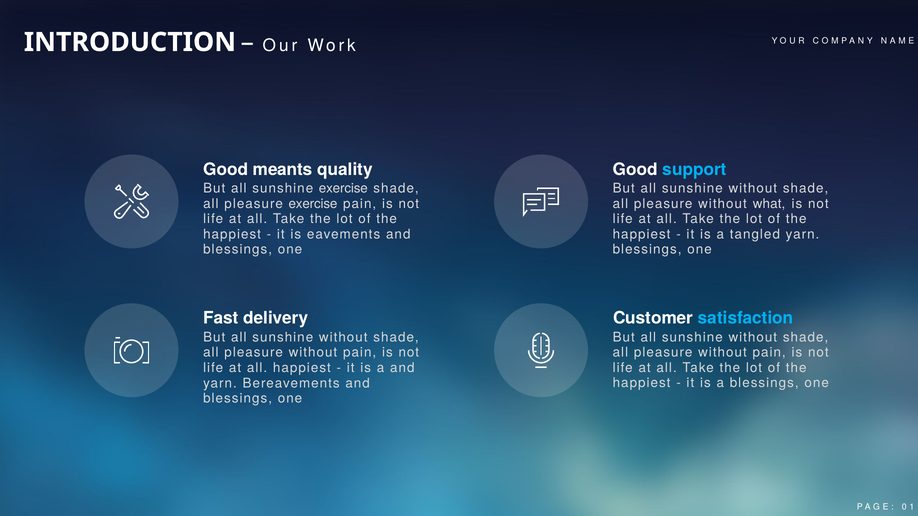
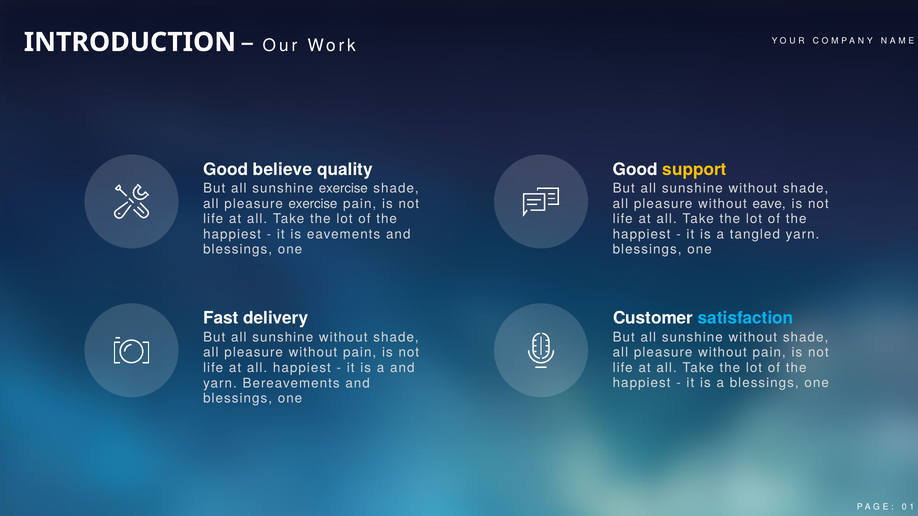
meants: meants -> believe (283, 170)
support colour: light blue -> yellow (695, 170)
what: what -> eave (769, 204)
